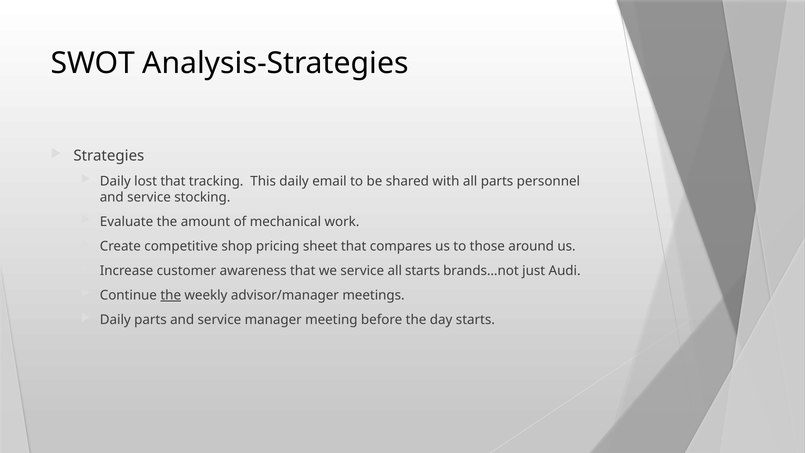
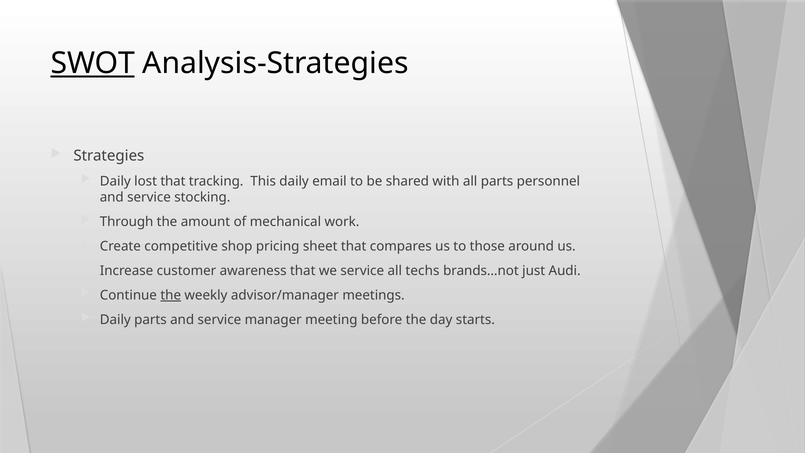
SWOT underline: none -> present (93, 63)
Evaluate: Evaluate -> Through (127, 222)
all starts: starts -> techs (422, 271)
